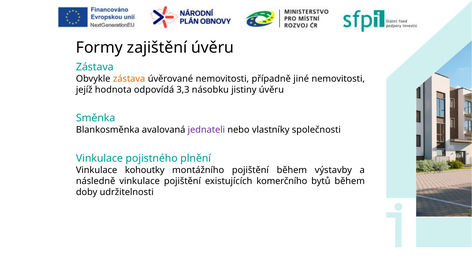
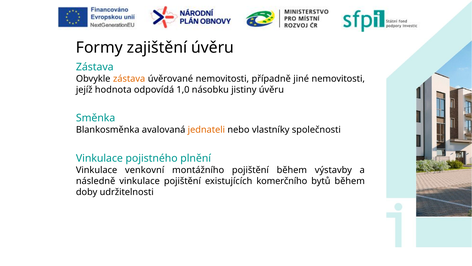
3,3: 3,3 -> 1,0 (183, 90)
jednateli colour: purple -> orange (206, 130)
kohoutky: kohoutky -> venkovní (145, 170)
